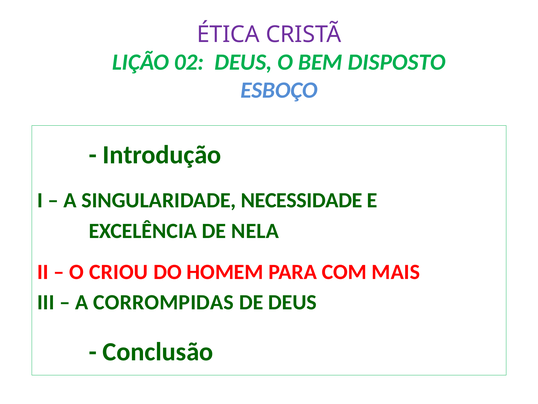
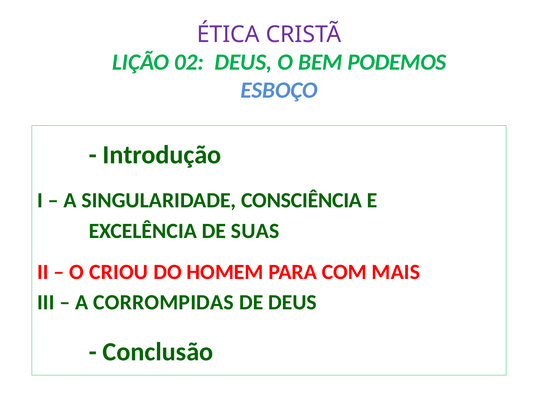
DISPOSTO: DISPOSTO -> PODEMOS (397, 62)
NECESSIDADE: NECESSIDADE -> CONSCIÊNCIA (302, 200)
NELA: NELA -> SUAS (255, 231)
